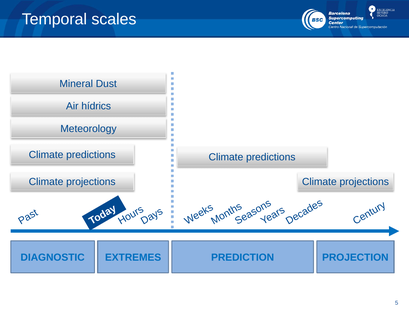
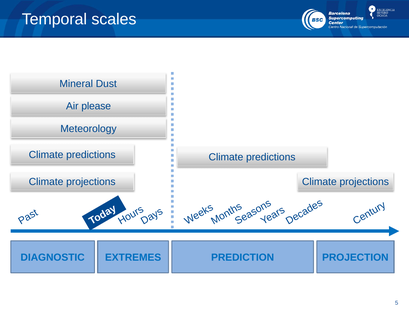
hídrics: hídrics -> please (96, 106)
